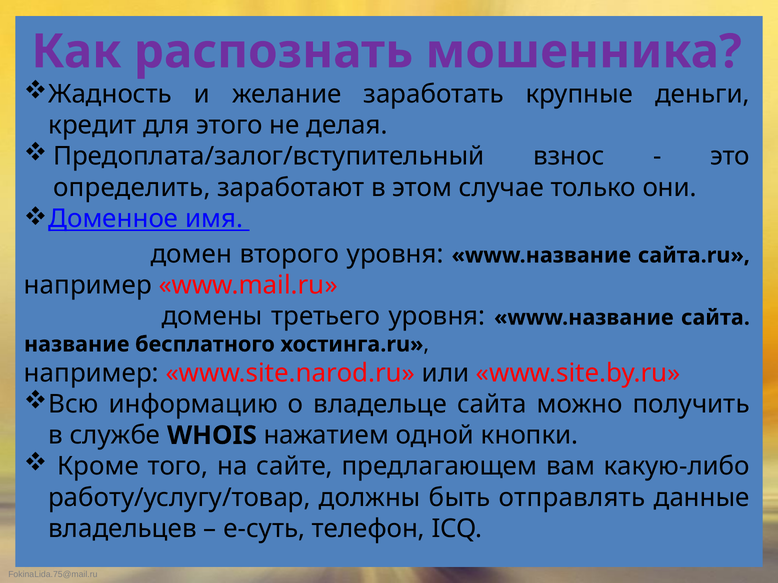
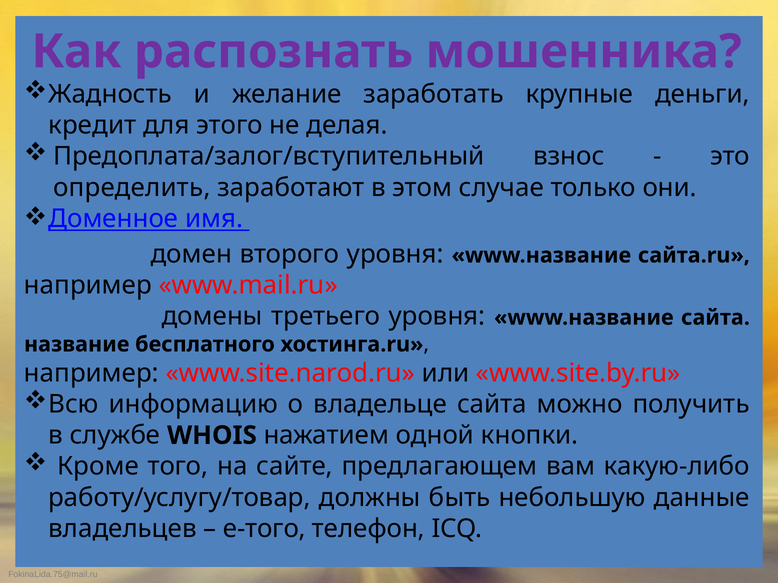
отправлять: отправлять -> небольшую (572, 498)
e-суть: e-суть -> e-того (264, 529)
